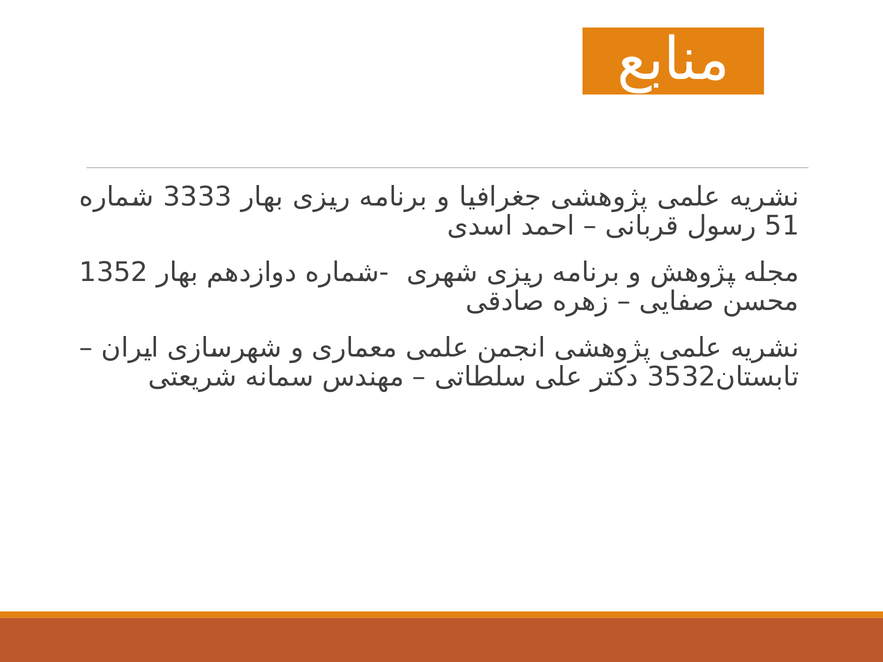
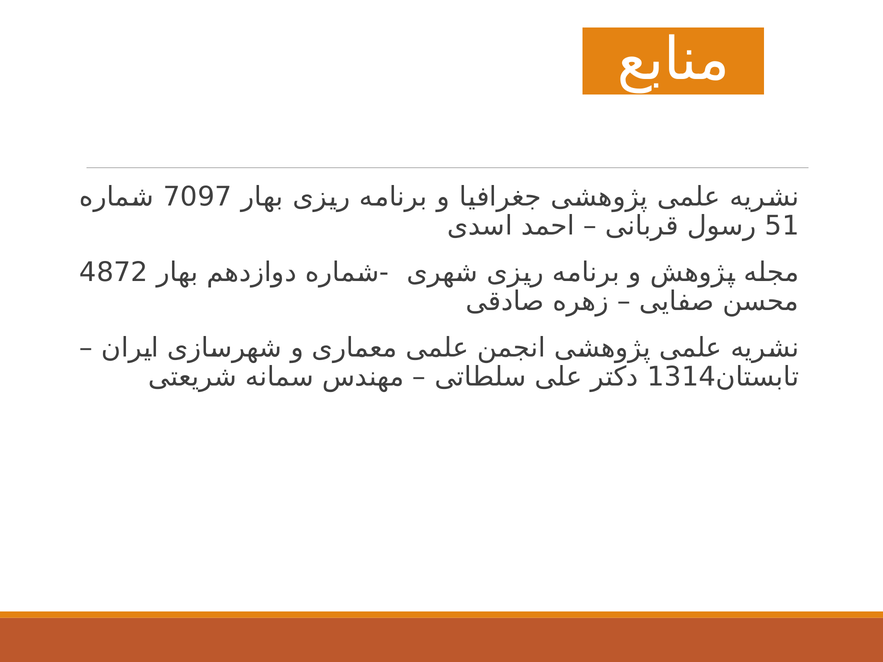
3333: 3333 -> 7097 (198, 197)
1352: 1352 -> 4872 (114, 272)
3532: 3532 -> 1314 (682, 377)
